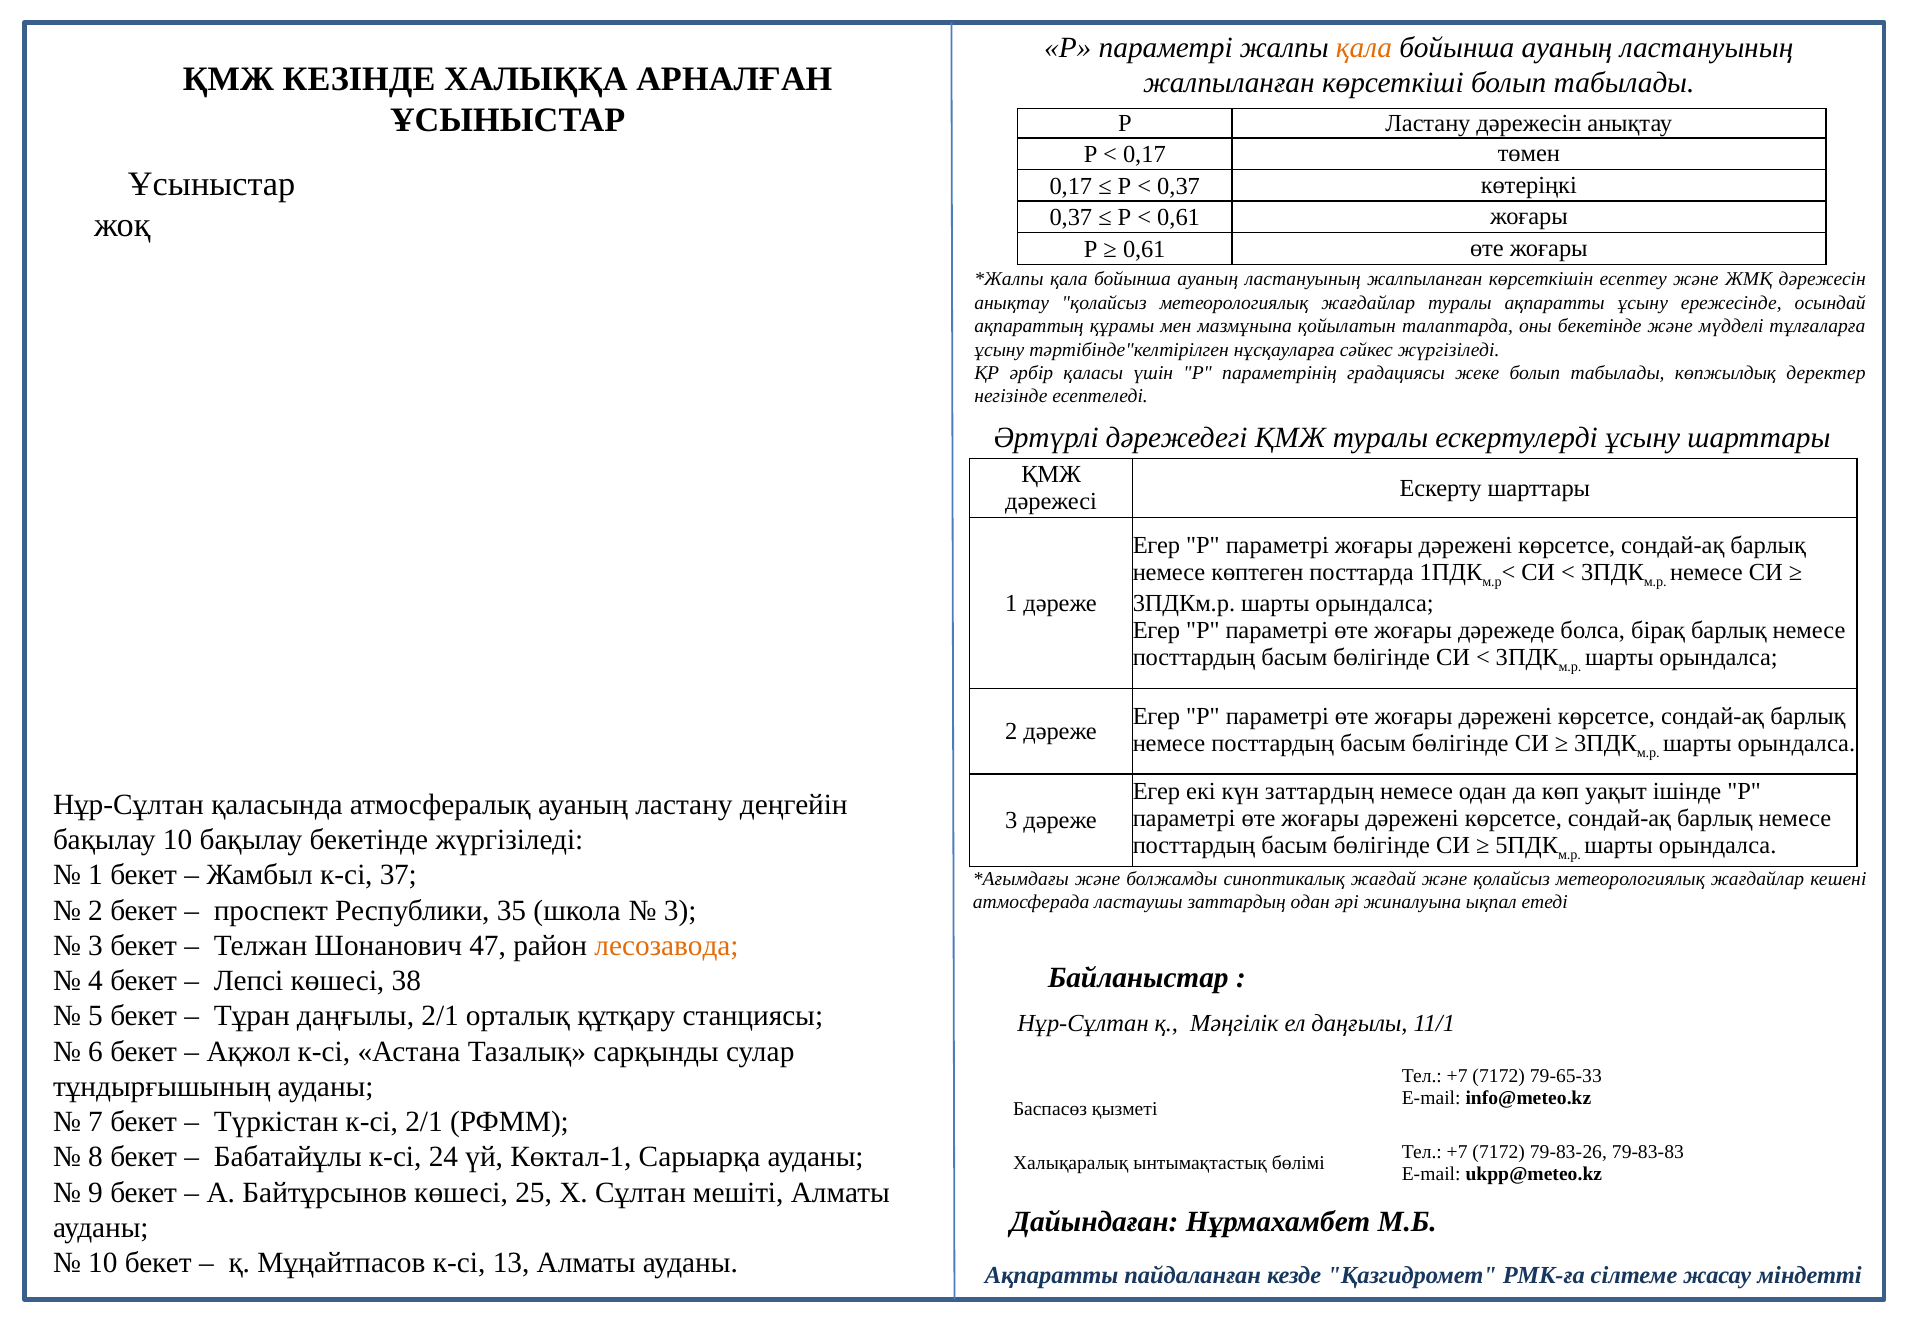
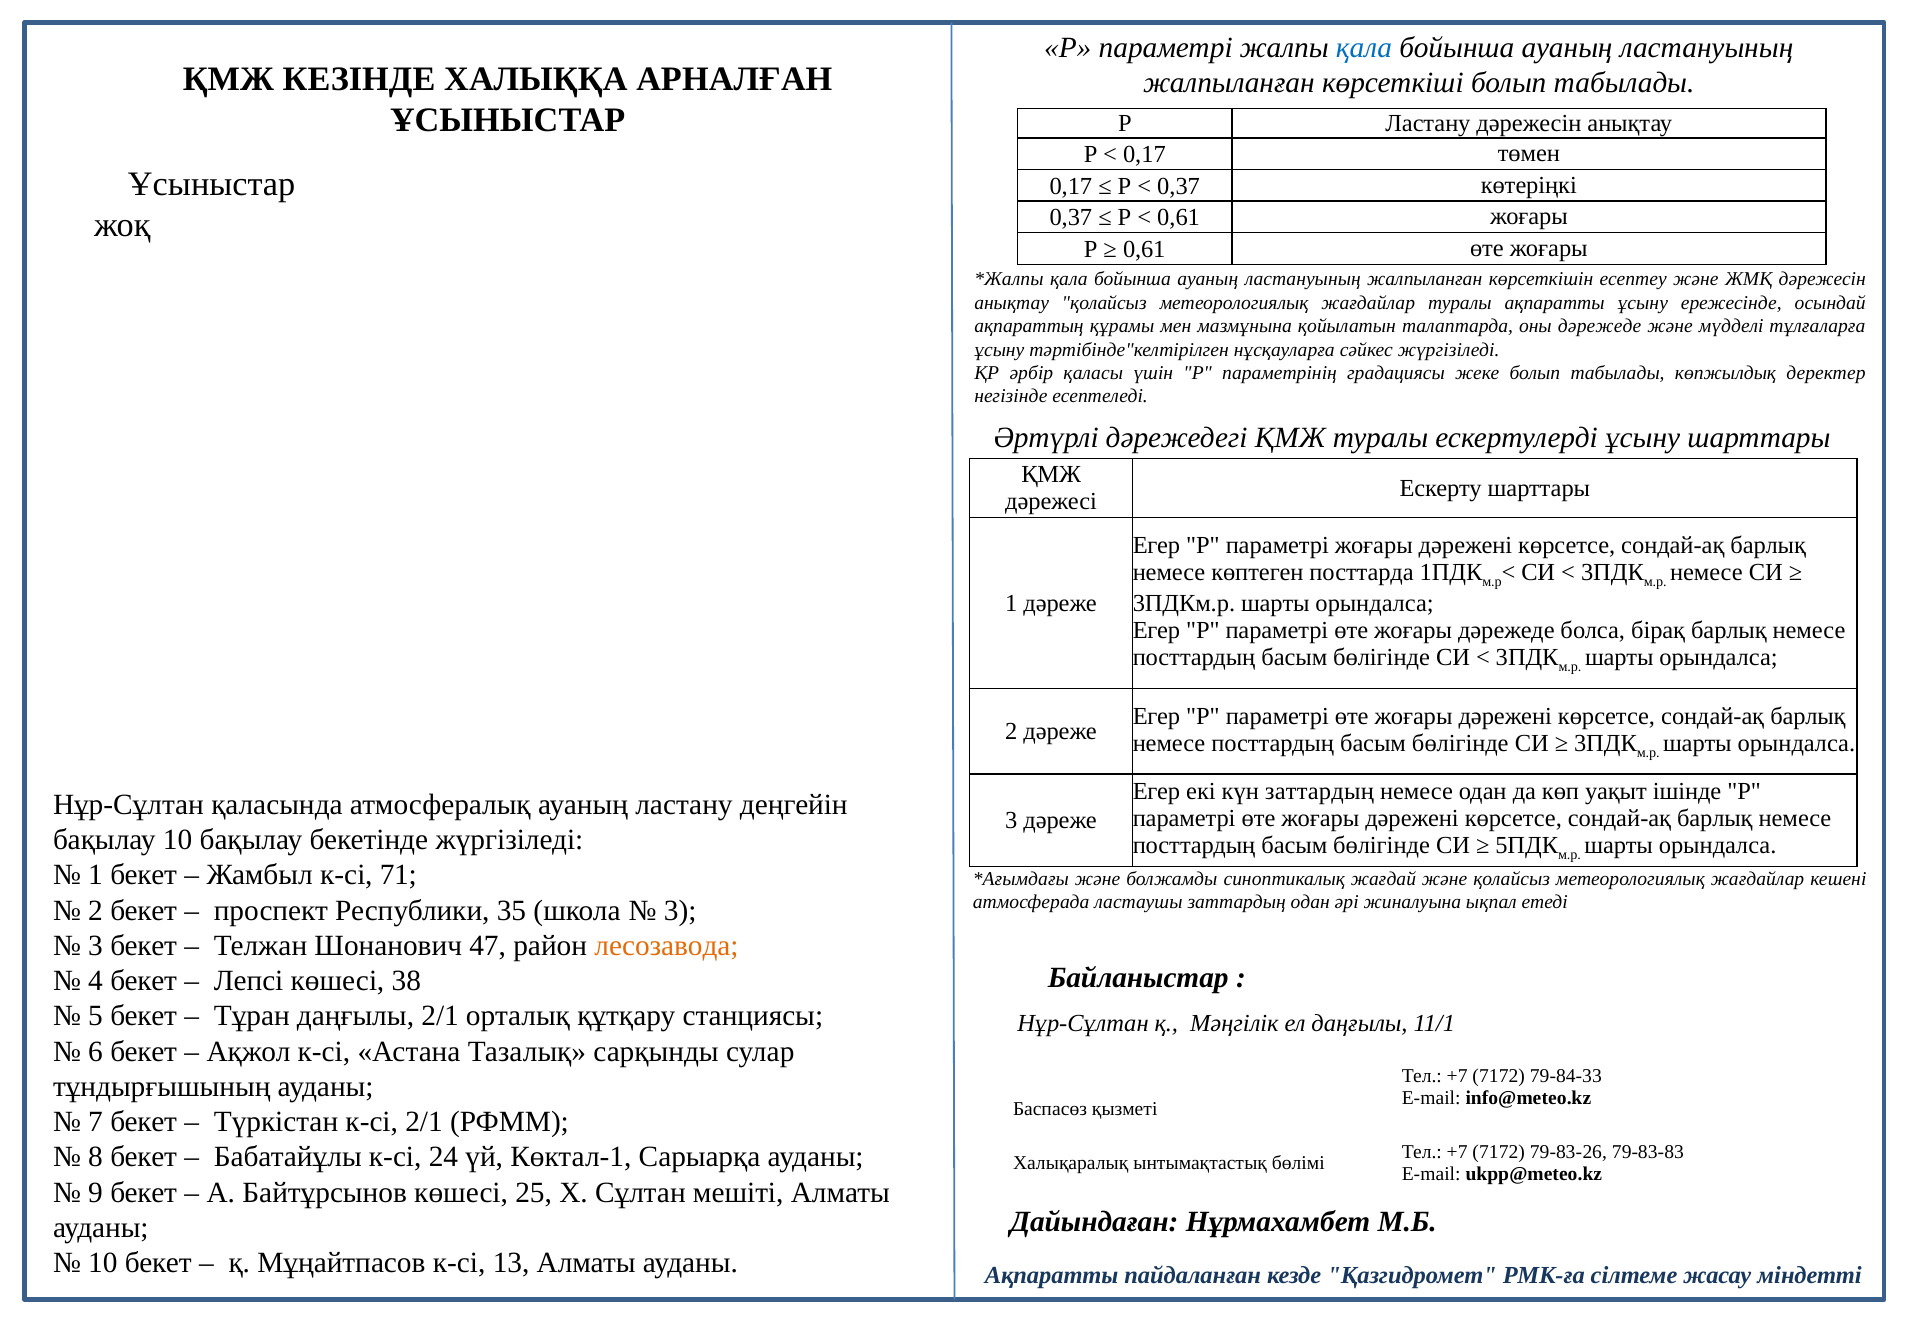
қала colour: orange -> blue (1364, 48)
оны бекетінде: бекетінде -> дәрежеде (1600, 326)
37: 37 -> 71 (398, 875)
79-65-33: 79-65-33 -> 79-84-33 (1566, 1076)
